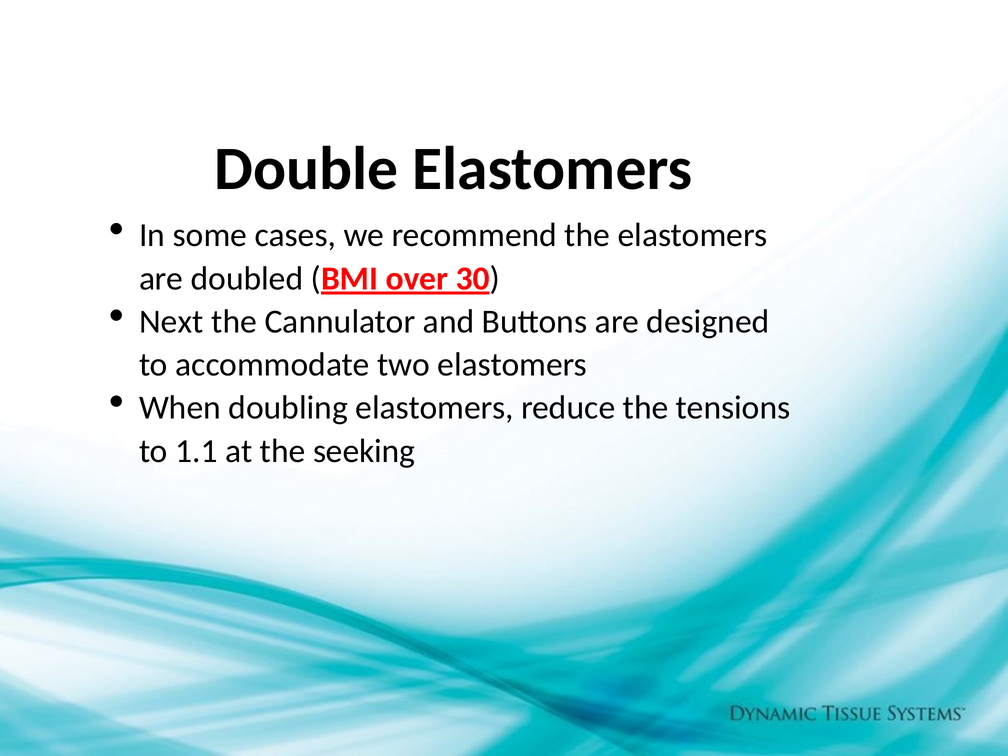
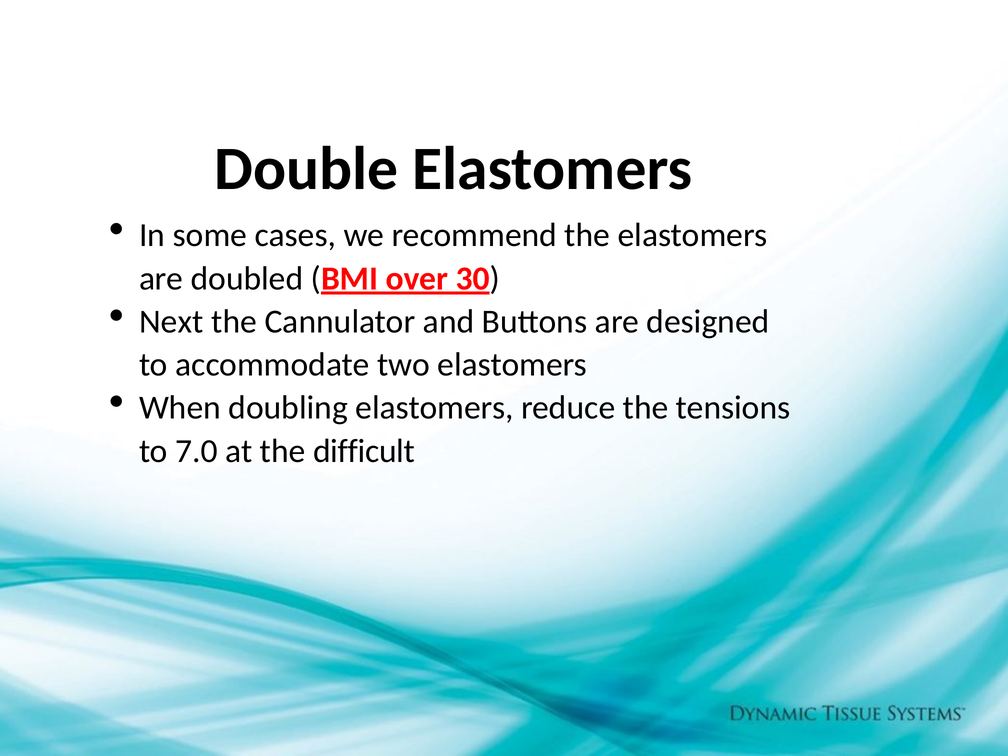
1.1: 1.1 -> 7.0 (196, 451)
seeking: seeking -> difficult (364, 451)
